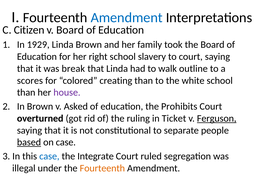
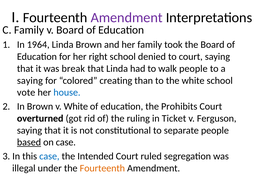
Amendment colour: blue -> purple (127, 18)
C Citizen: Citizen -> Family (29, 30)
1929: 1929 -> 1964 (38, 45)
slavery: slavery -> denied (152, 57)
walk outline: outline -> people (193, 69)
scores: scores -> saying (30, 81)
than: than -> vote (26, 92)
house colour: purple -> blue (67, 92)
v Asked: Asked -> White (76, 106)
Ferguson underline: present -> none (217, 118)
Integrate: Integrate -> Intended (96, 156)
